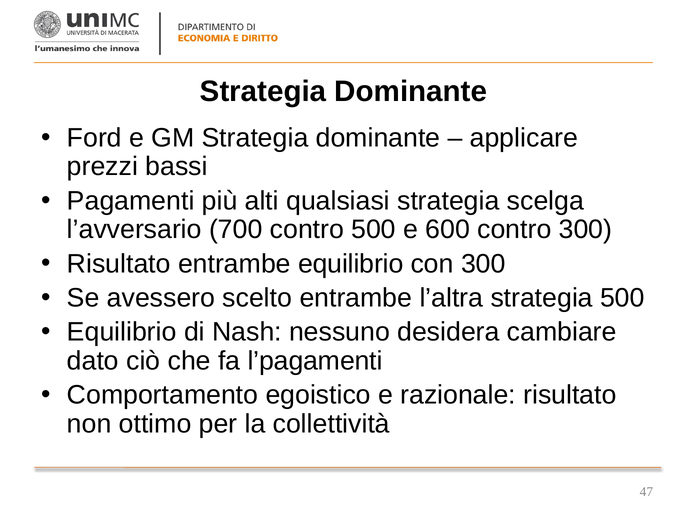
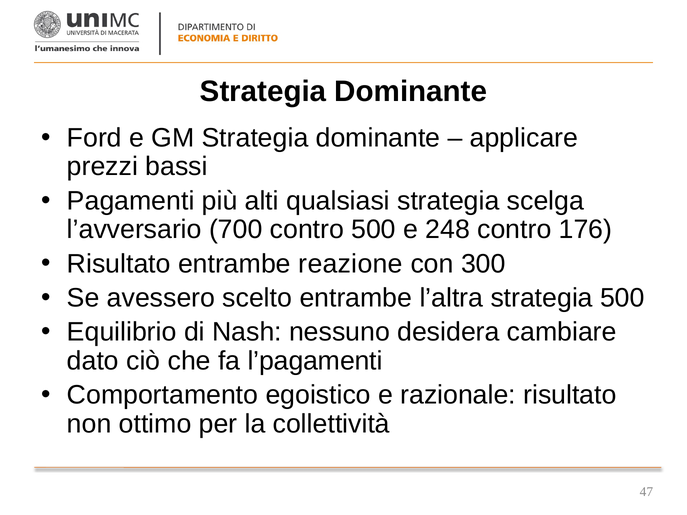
600: 600 -> 248 (448, 230)
contro 300: 300 -> 176 (585, 230)
entrambe equilibrio: equilibrio -> reazione (351, 264)
